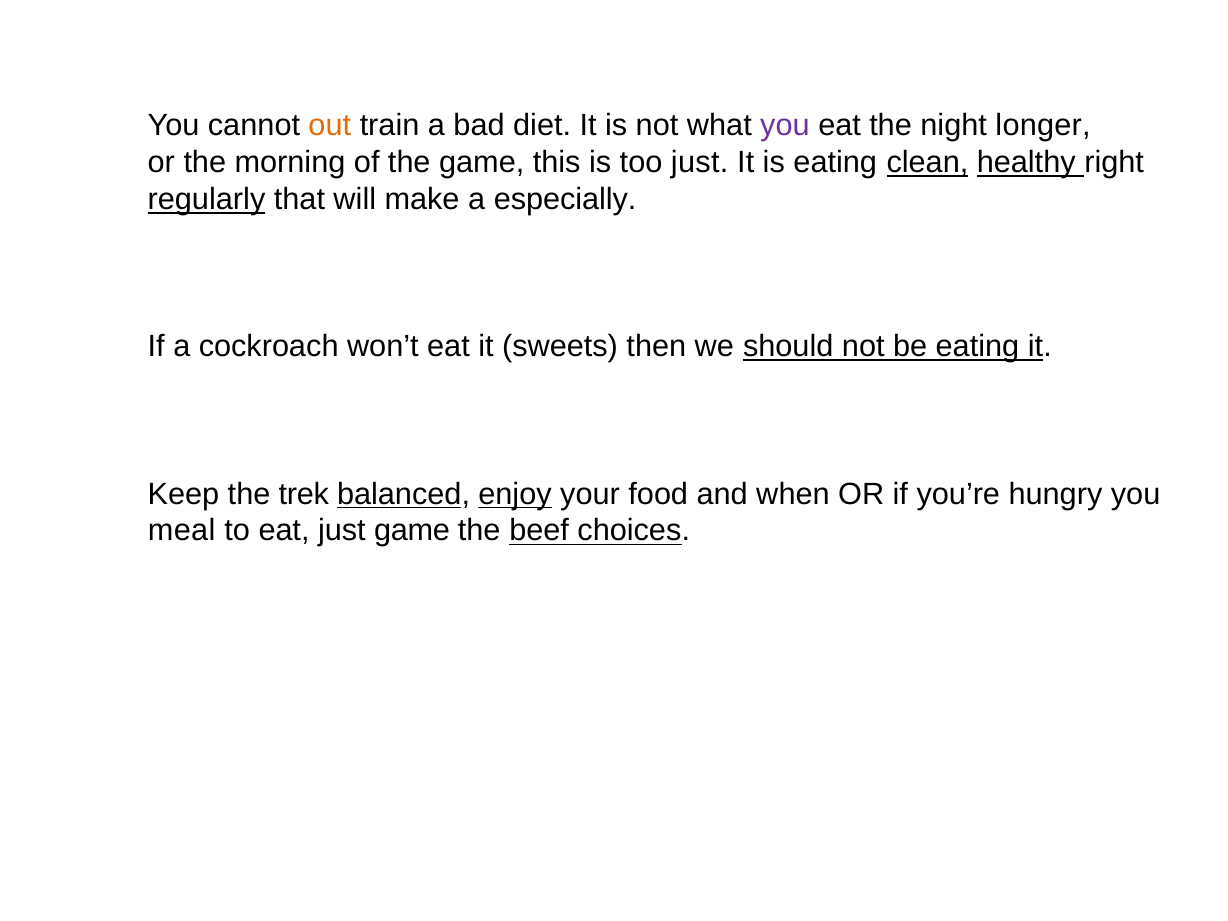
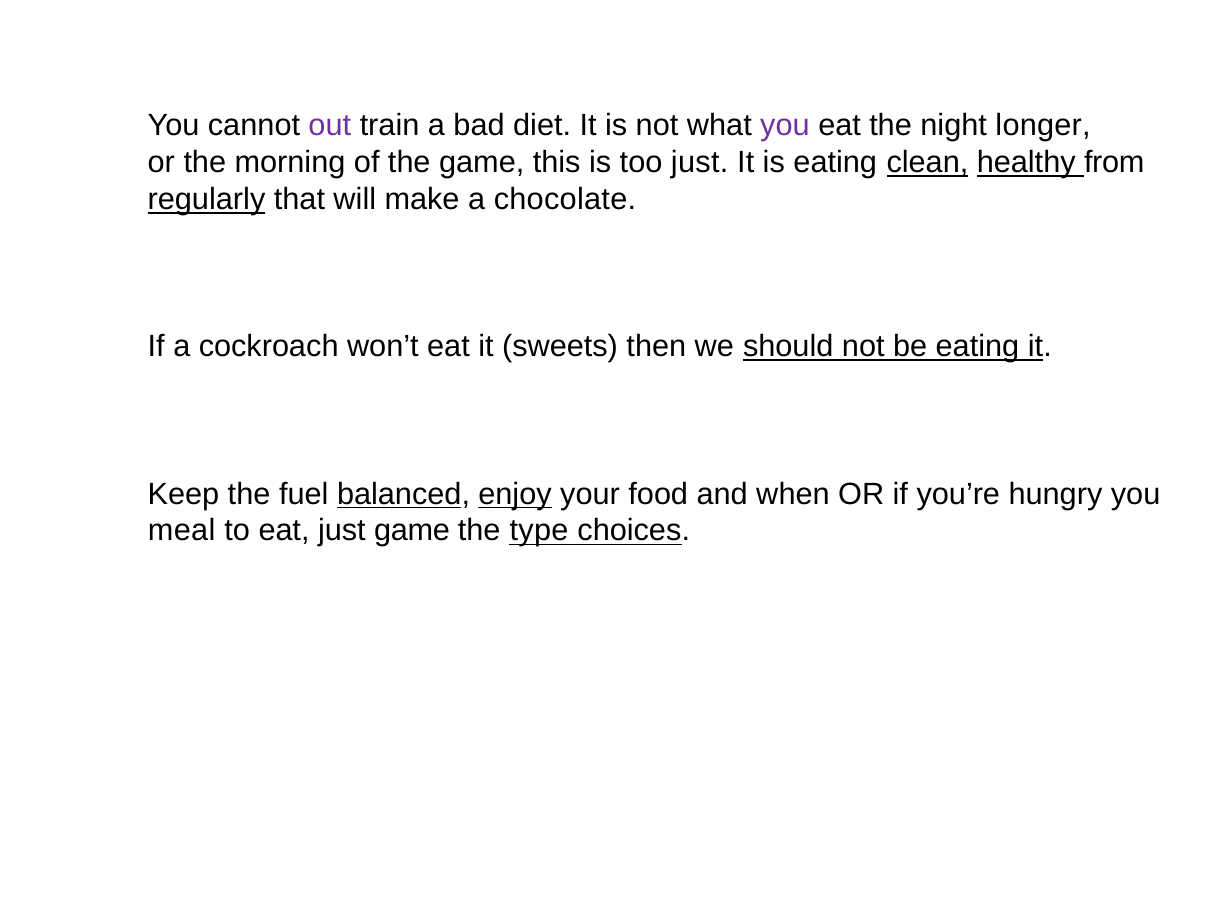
out colour: orange -> purple (330, 126)
right: right -> from (1114, 162)
especially: especially -> chocolate (565, 199)
trek: trek -> fuel (304, 494)
beef: beef -> type (539, 531)
